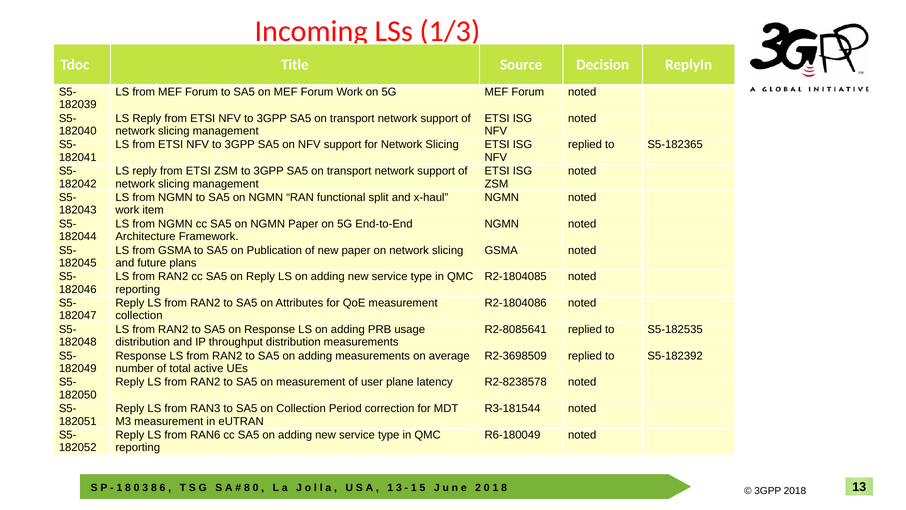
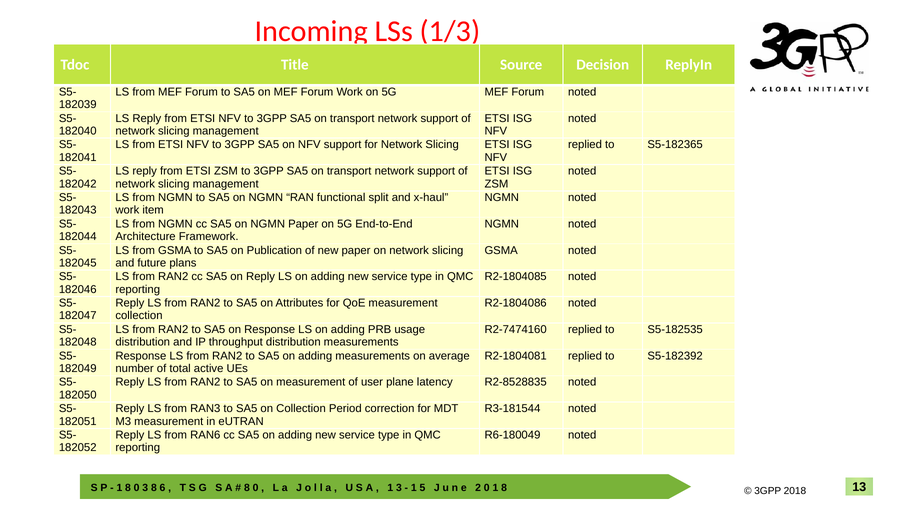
R2-8085641: R2-8085641 -> R2-7474160 (516, 329)
R2-3698509: R2-3698509 -> R2-1804081 (516, 356)
R2-8238578: R2-8238578 -> R2-8528835 (516, 382)
